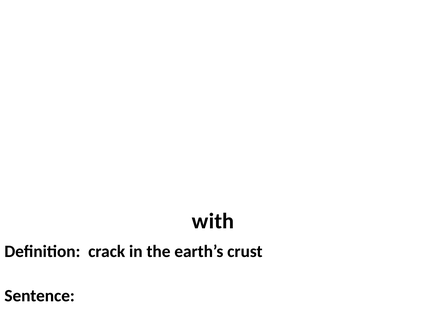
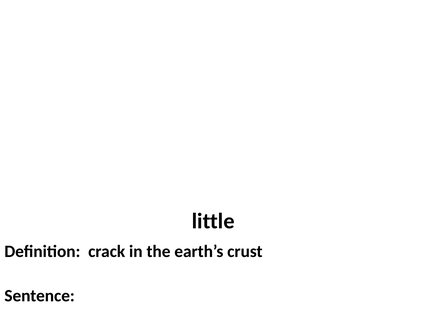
with: with -> little (213, 221)
